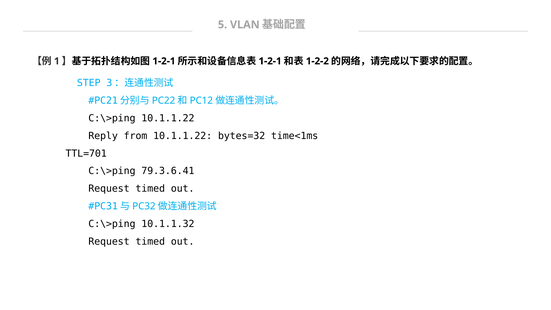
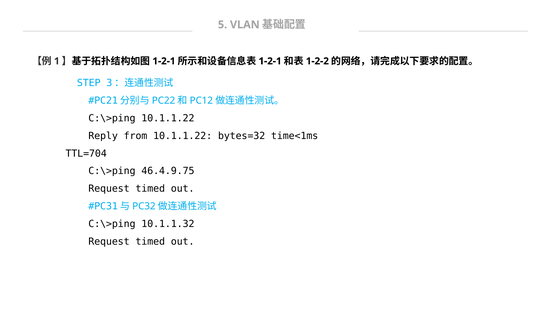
TTL=701: TTL=701 -> TTL=704 (86, 153)
79.3.6.41: 79.3.6.41 -> 46.4.9.75 (168, 171)
